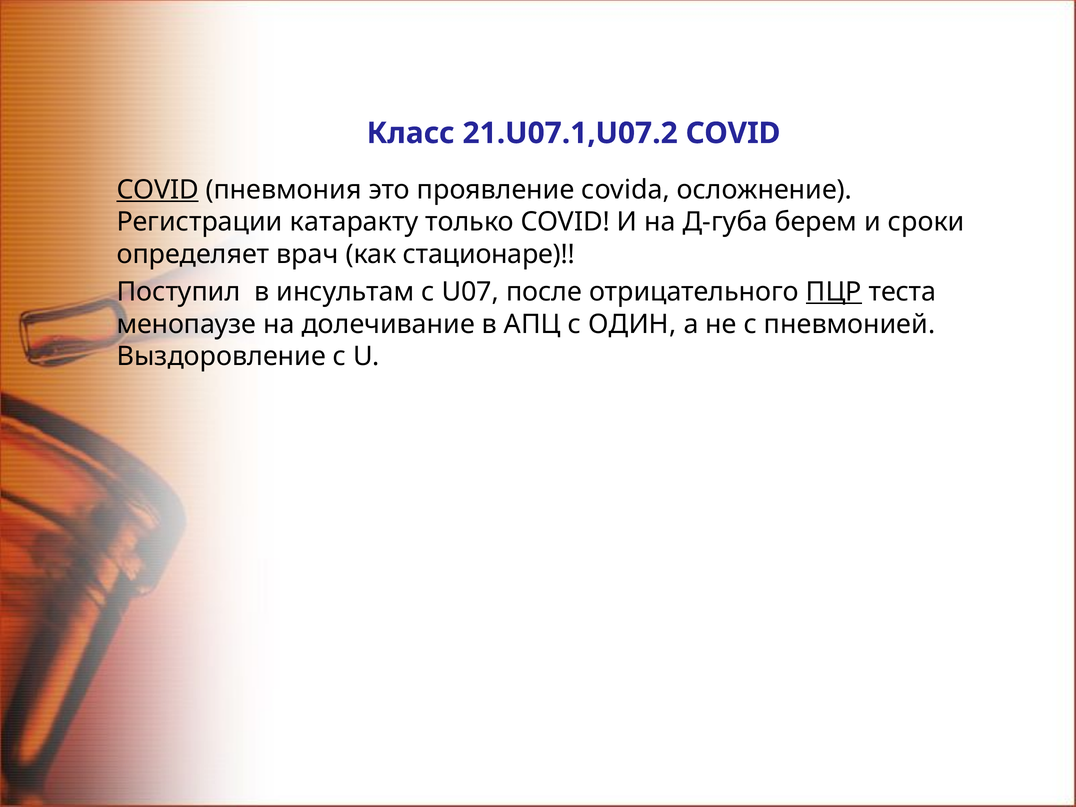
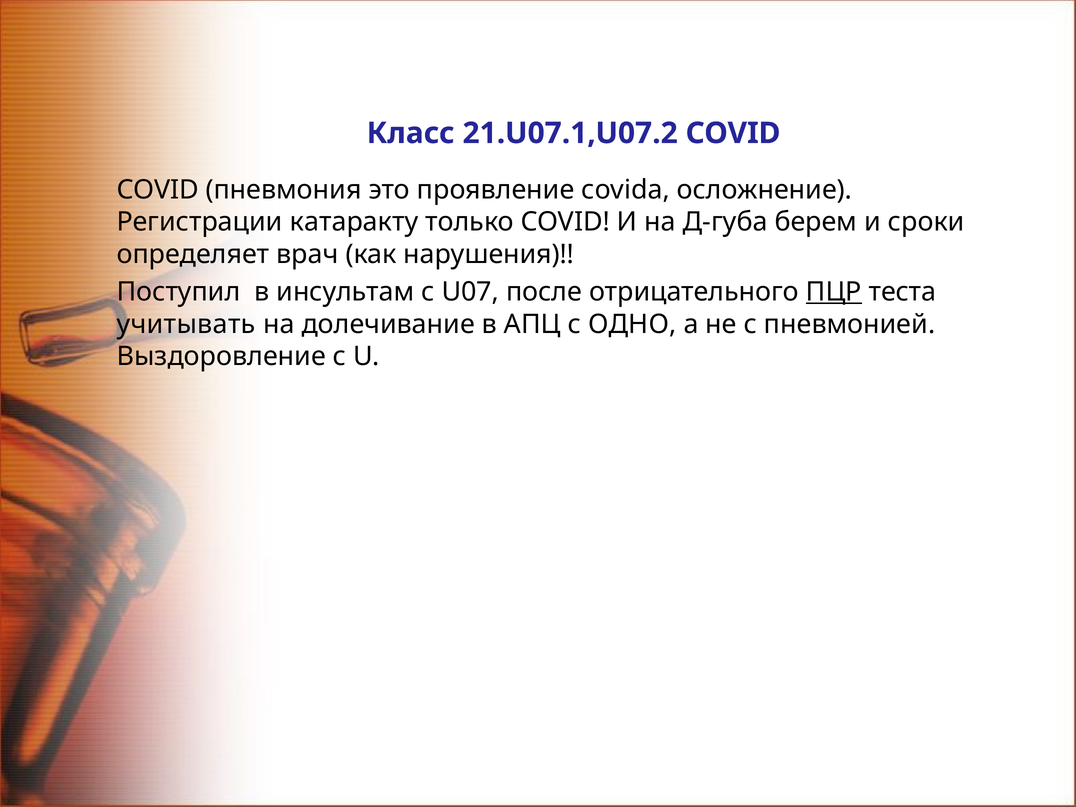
COVID underline: present -> none (158, 190)
стационаре: стационаре -> нарушения (489, 254)
менопаузе: менопаузе -> учитывать (186, 324)
ОДИН: ОДИН -> ОДНО (632, 324)
